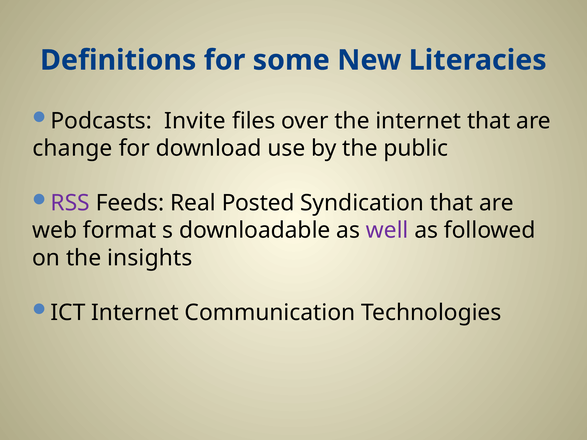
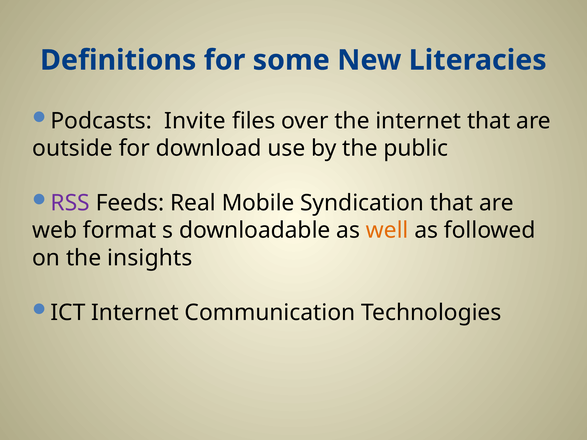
change: change -> outside (73, 148)
Posted: Posted -> Mobile (258, 203)
well colour: purple -> orange (387, 231)
